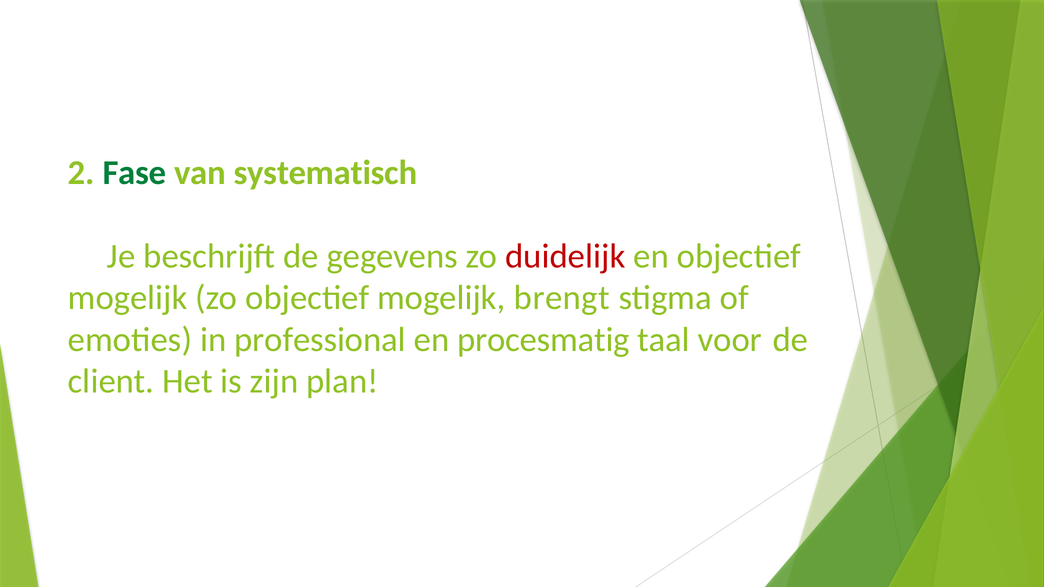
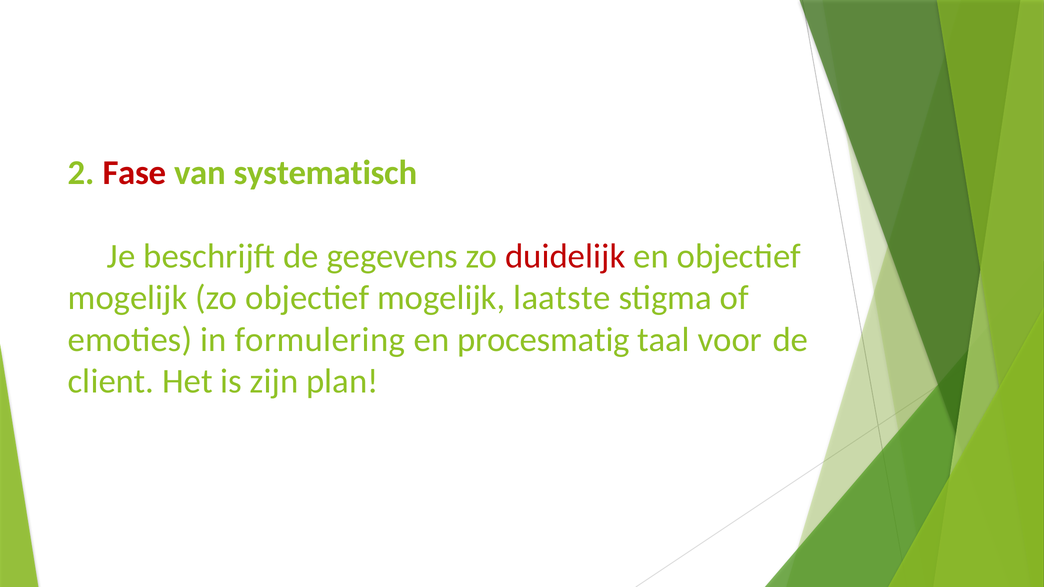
Fase colour: green -> red (135, 173)
brengt: brengt -> laatste (562, 298)
professional: professional -> formulering (320, 340)
